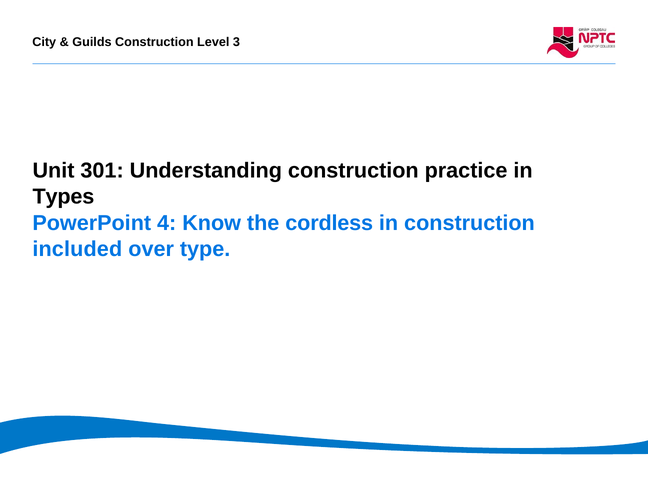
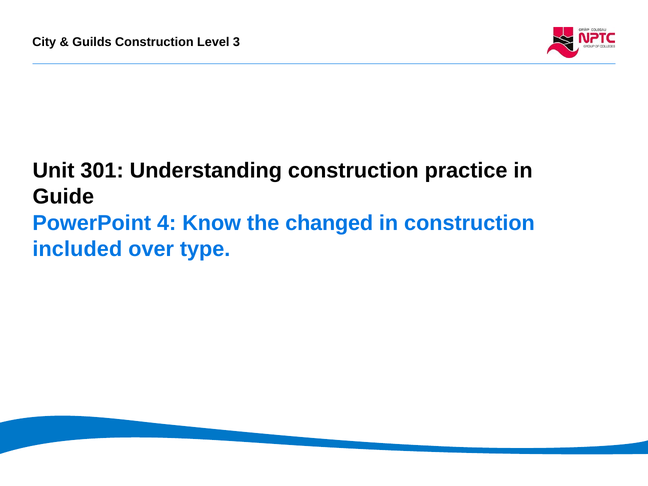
Types: Types -> Guide (63, 197)
cordless: cordless -> changed (329, 223)
